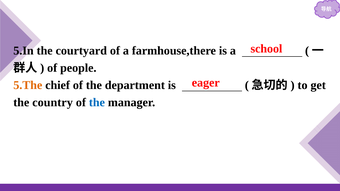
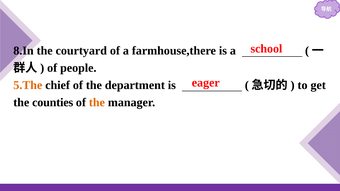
5.In: 5.In -> 8.In (23, 51)
country: country -> counties (53, 103)
the colour: blue -> orange (97, 103)
